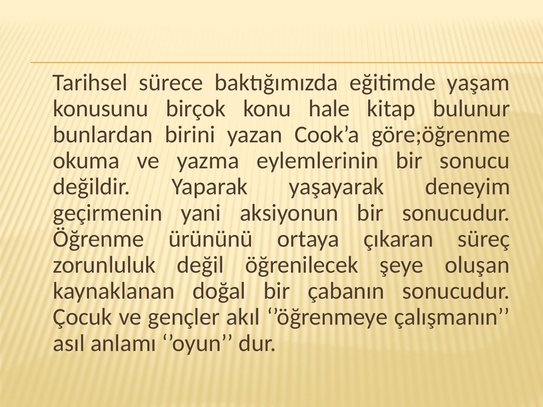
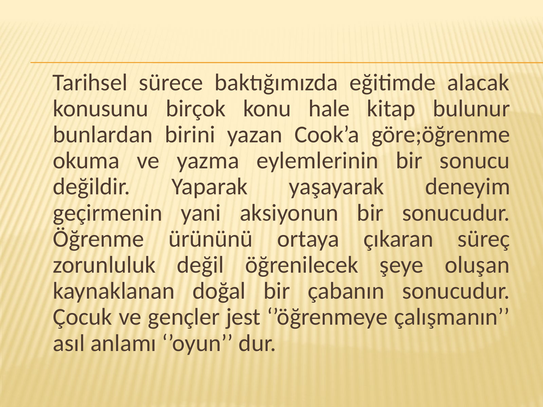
yaşam: yaşam -> alacak (478, 82)
akıl: akıl -> jest (243, 317)
